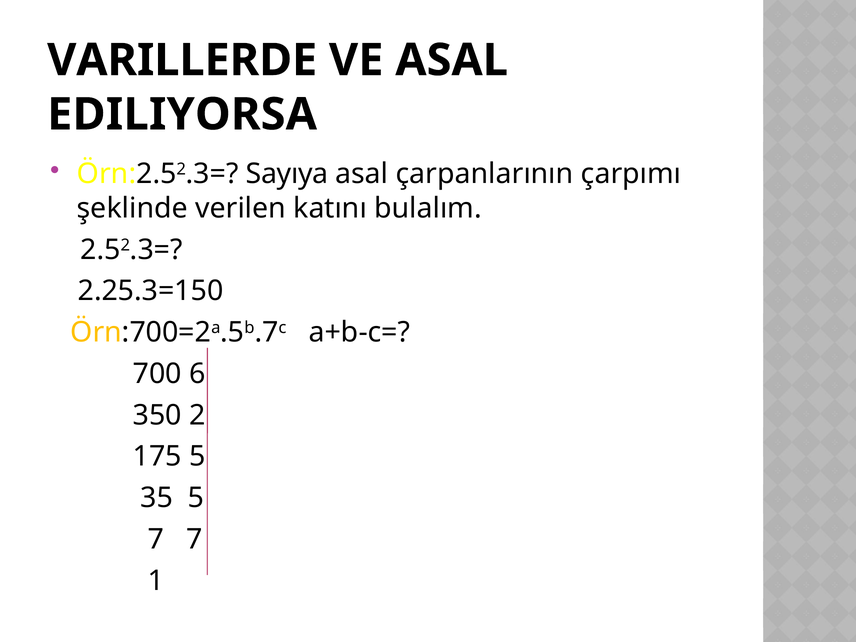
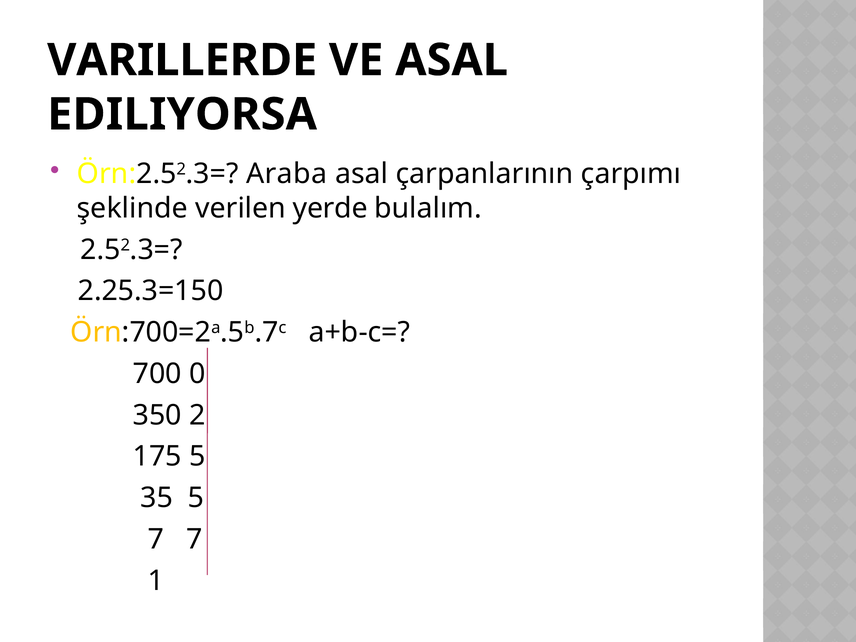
Sayıya: Sayıya -> Araba (287, 174)
katını: katını -> yerde (330, 208)
6: 6 -> 0 (197, 374)
